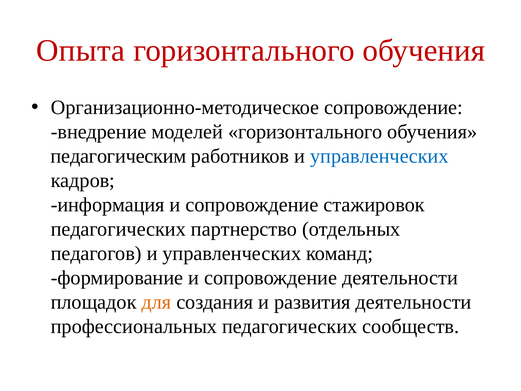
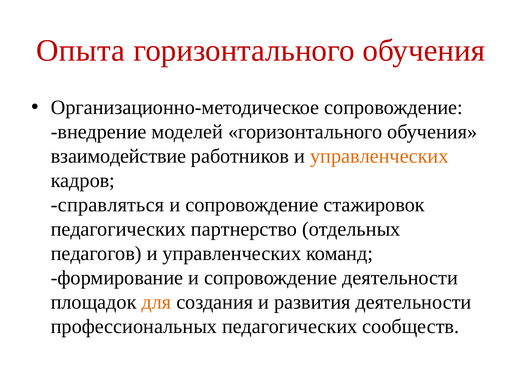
педагогическим: педагогическим -> взаимодействие (118, 156)
управленческих colour: blue -> orange (379, 156)
информация: информация -> справляться (108, 205)
